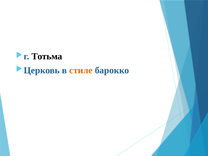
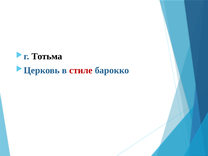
стиле colour: orange -> red (81, 70)
